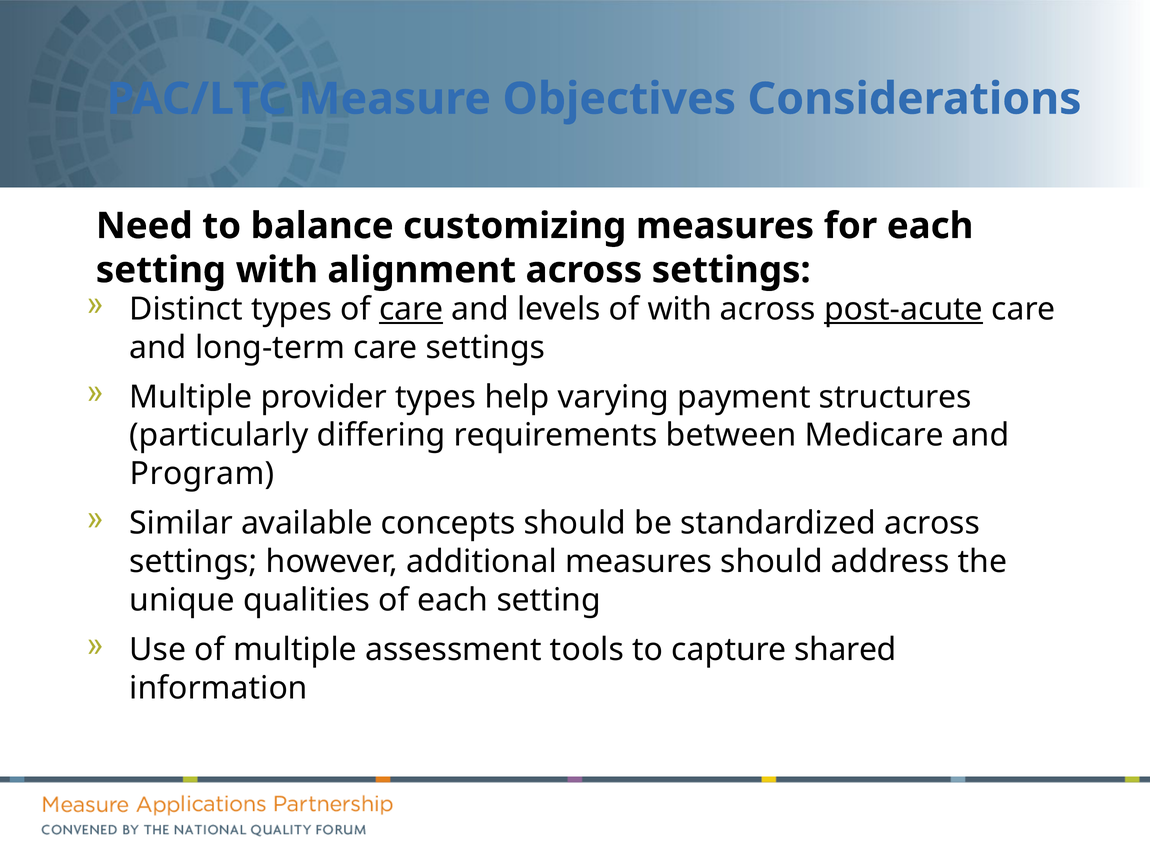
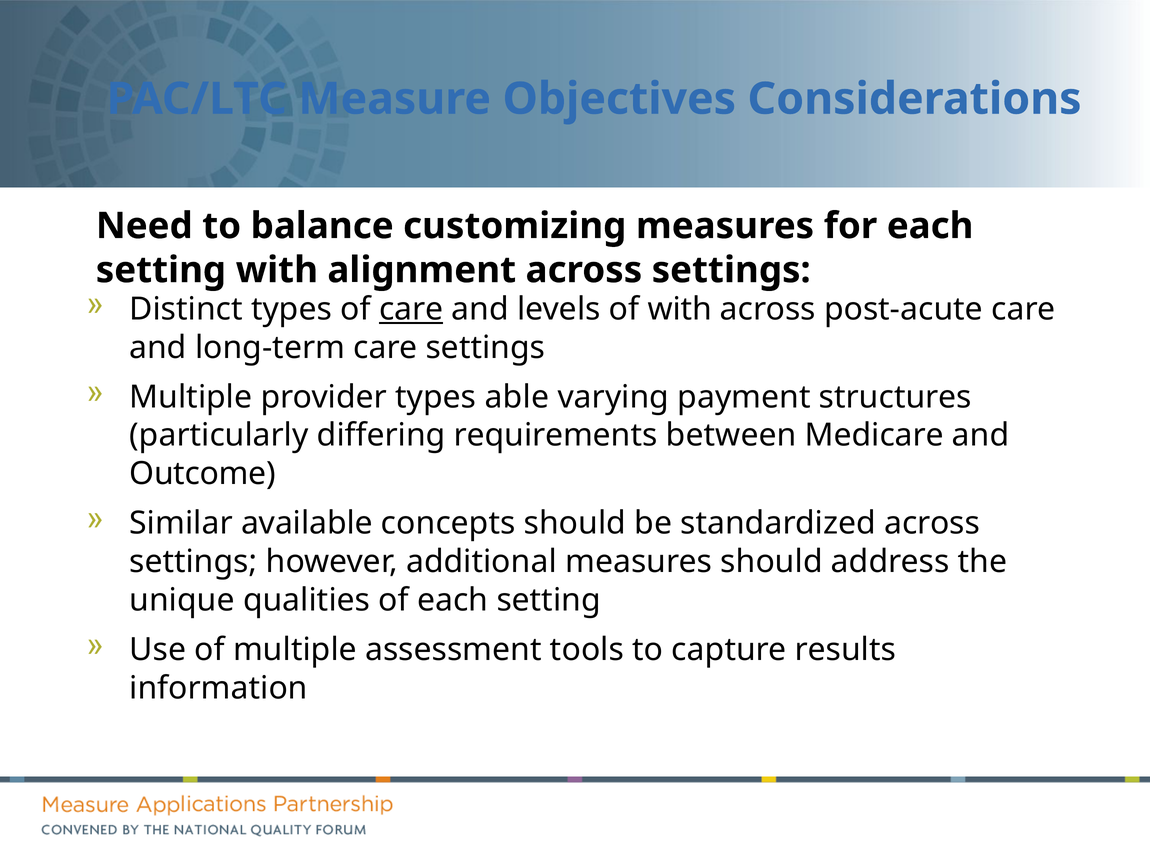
post-acute underline: present -> none (903, 309)
help: help -> able (517, 397)
Program: Program -> Outcome (202, 473)
shared: shared -> results (845, 649)
